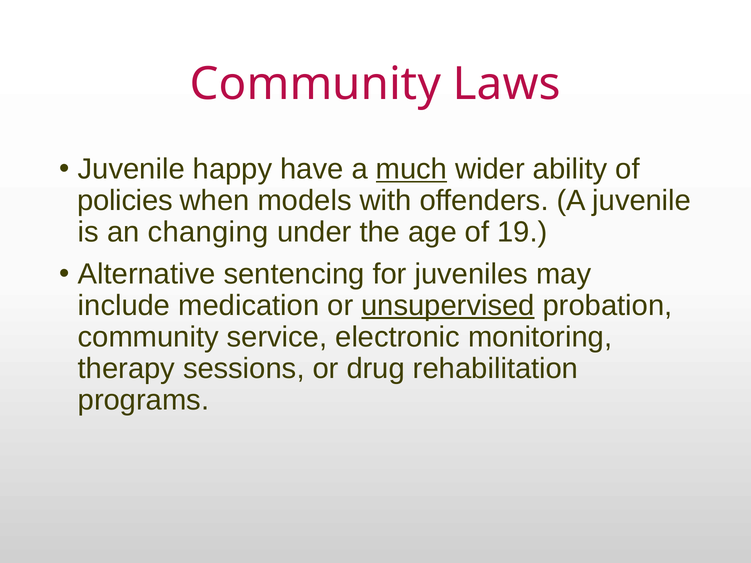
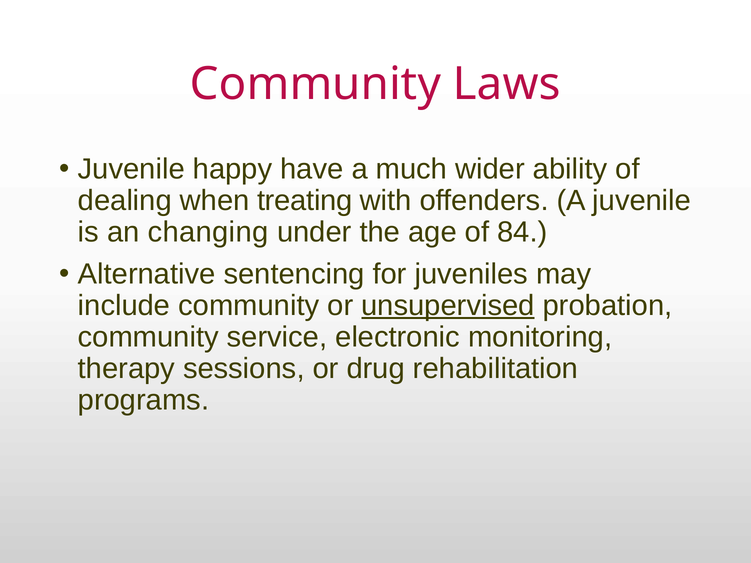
much underline: present -> none (412, 169)
policies: policies -> dealing (125, 201)
models: models -> treating (305, 201)
19: 19 -> 84 (522, 232)
include medication: medication -> community (249, 306)
